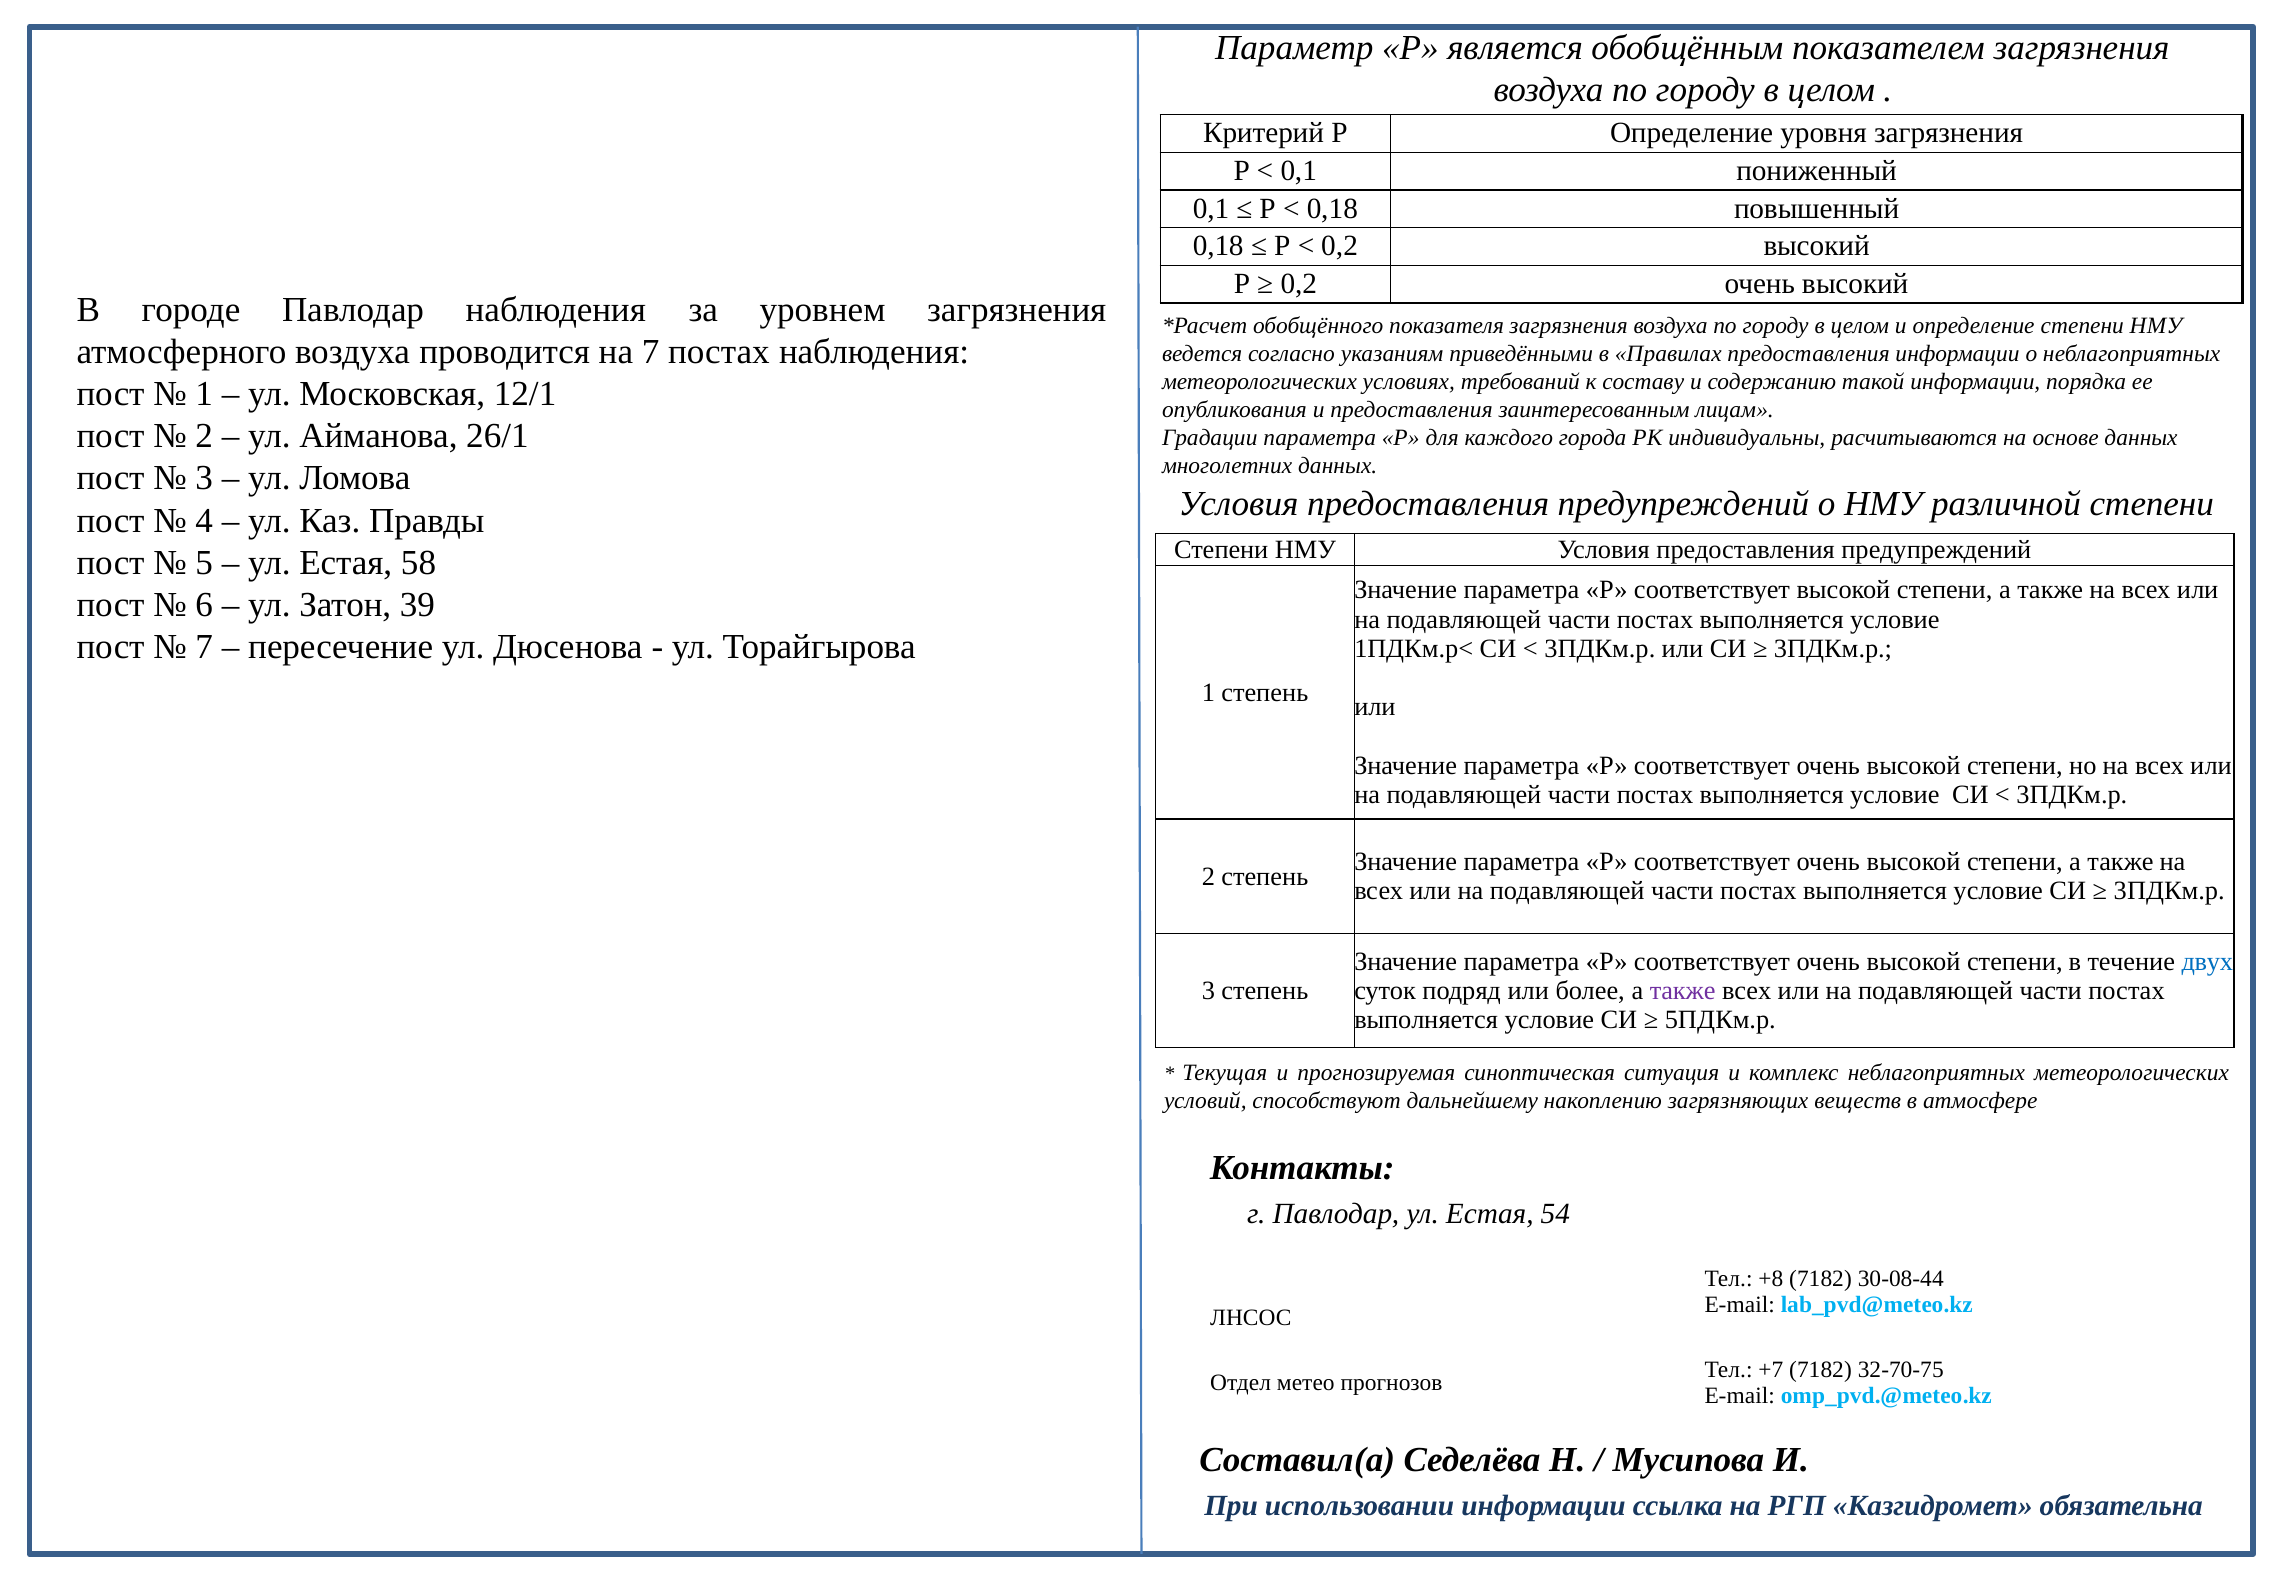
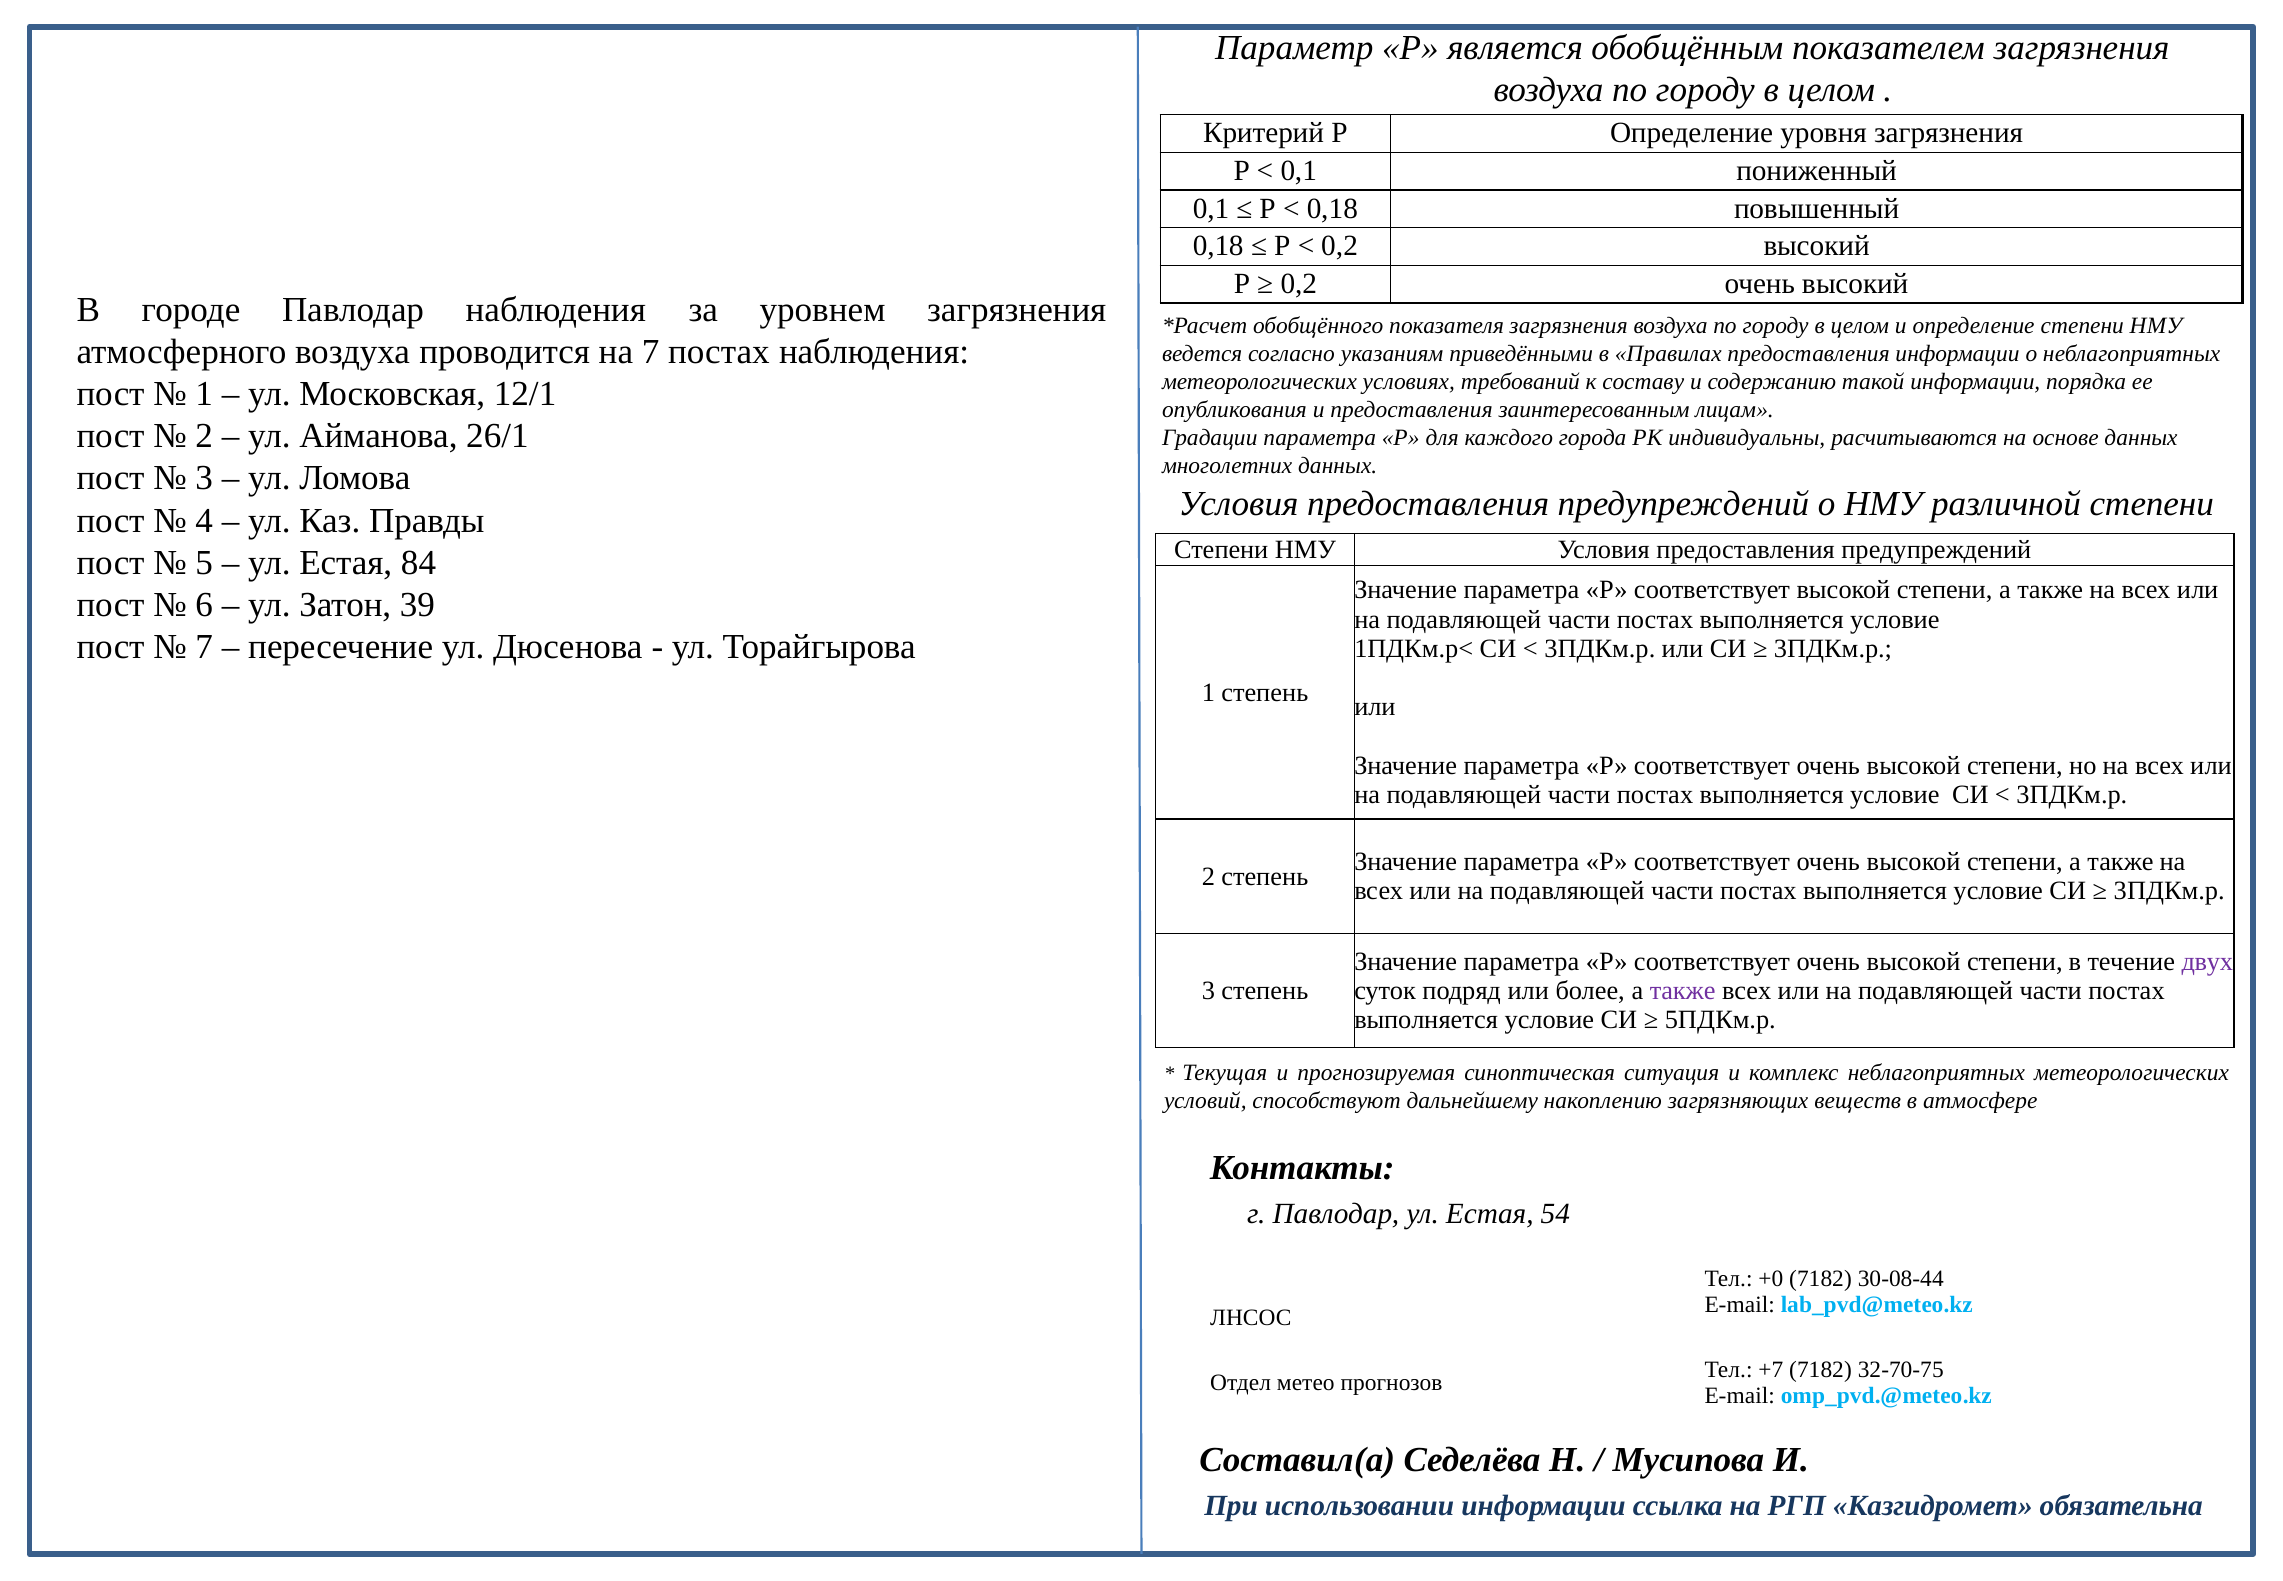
58: 58 -> 84 (419, 562)
двух colour: blue -> purple (2207, 961)
+8: +8 -> +0 (1771, 1278)
